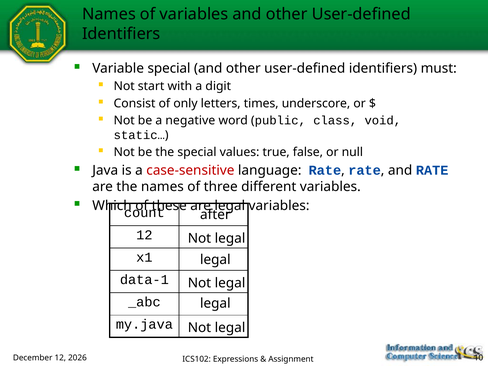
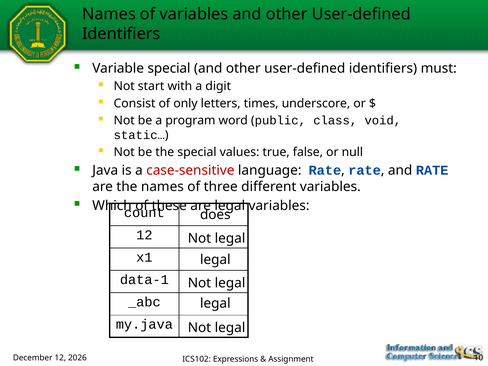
negative: negative -> program (190, 120)
after: after -> does (215, 215)
